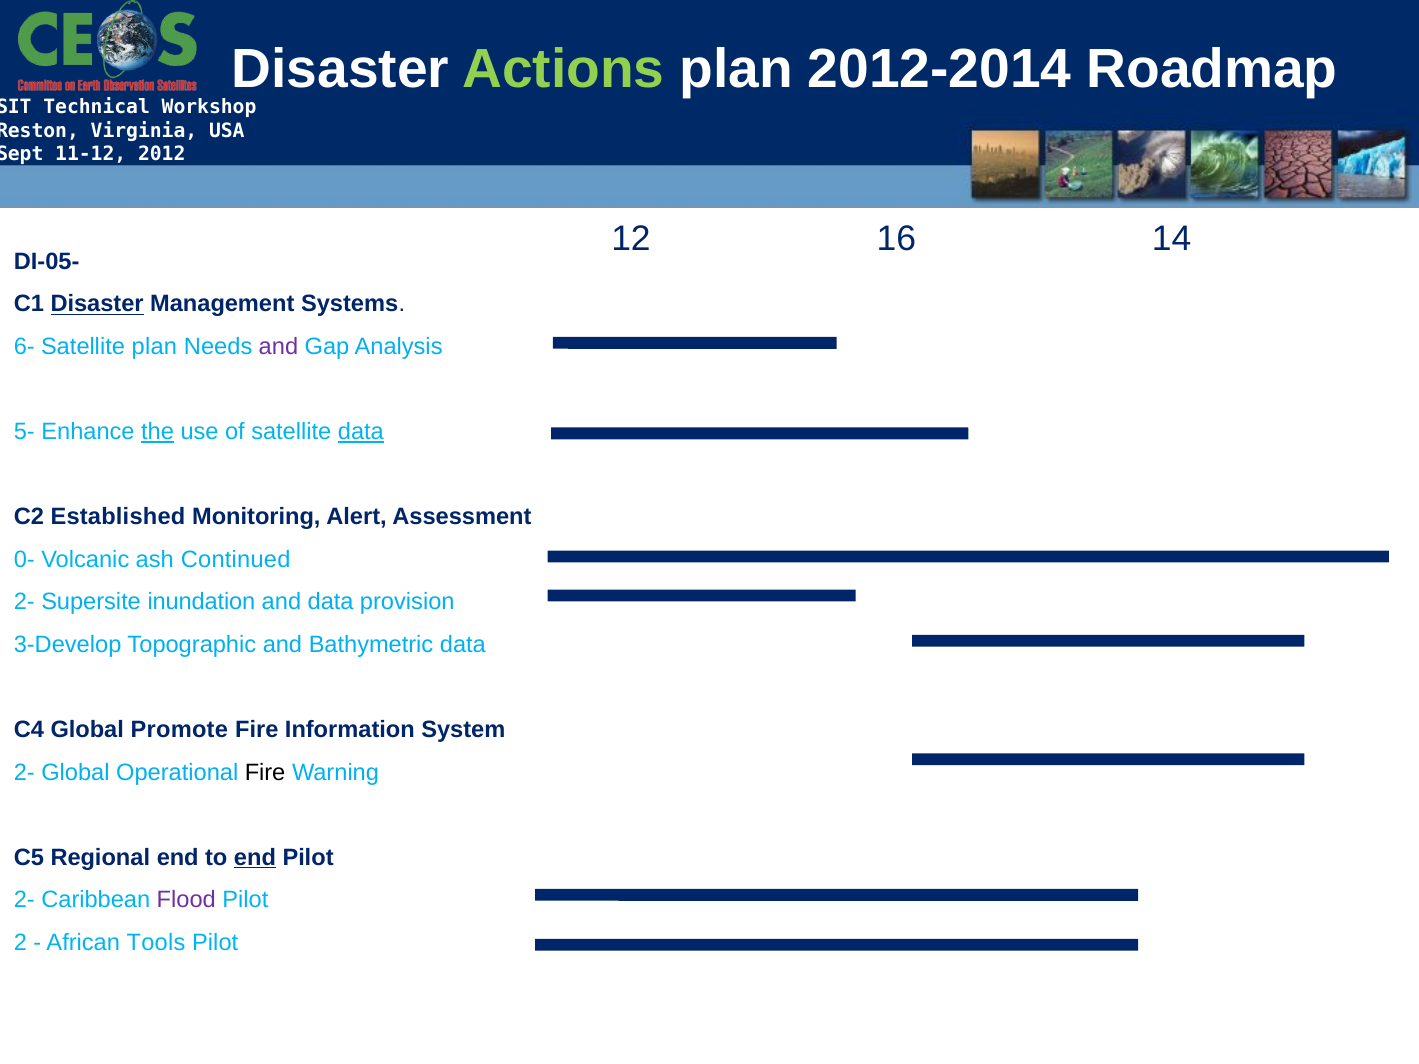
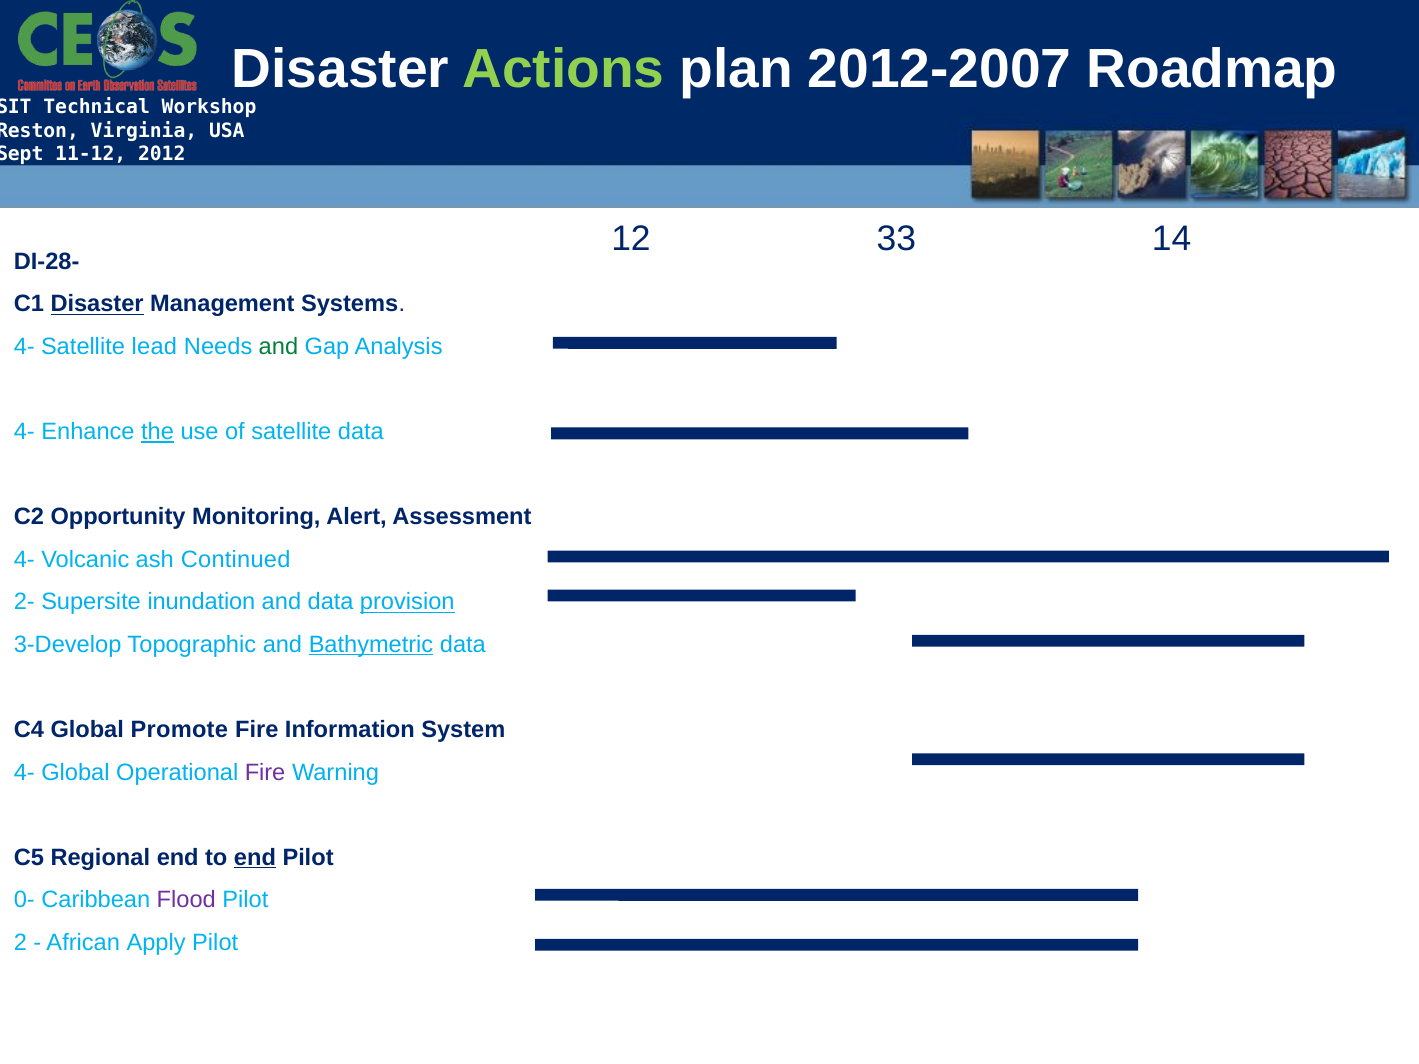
2012-2014: 2012-2014 -> 2012-2007 (940, 69)
16: 16 -> 33 (896, 239)
DI-05-: DI-05- -> DI-28- (47, 262)
6-: 6- -> 4- (24, 347)
Satellite plan: plan -> lead (154, 347)
and colour: purple -> green (278, 347)
5-: 5- -> 4- (24, 432)
data underline: present -> none (361, 432)
Established: Established -> Opportunity (118, 517)
0-: 0- -> 4- (24, 560)
provision underline: none -> present (407, 602)
Bathymetric underline: none -> present (371, 645)
2-: 2- -> 4- (24, 772)
Fire colour: black -> purple (265, 772)
2-: 2- -> 0- (24, 900)
Tools: Tools -> Apply (156, 943)
